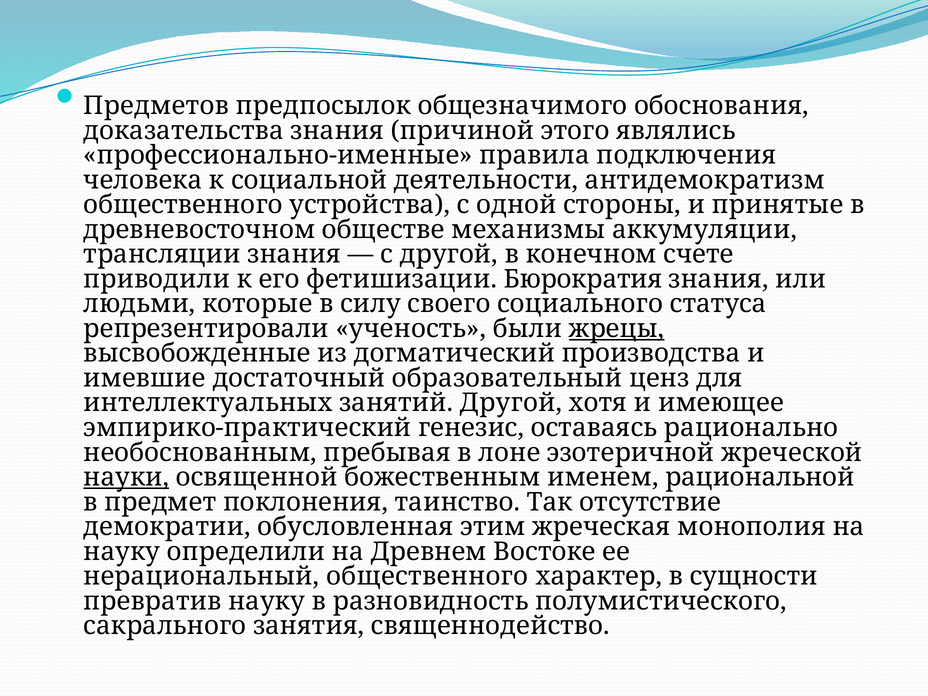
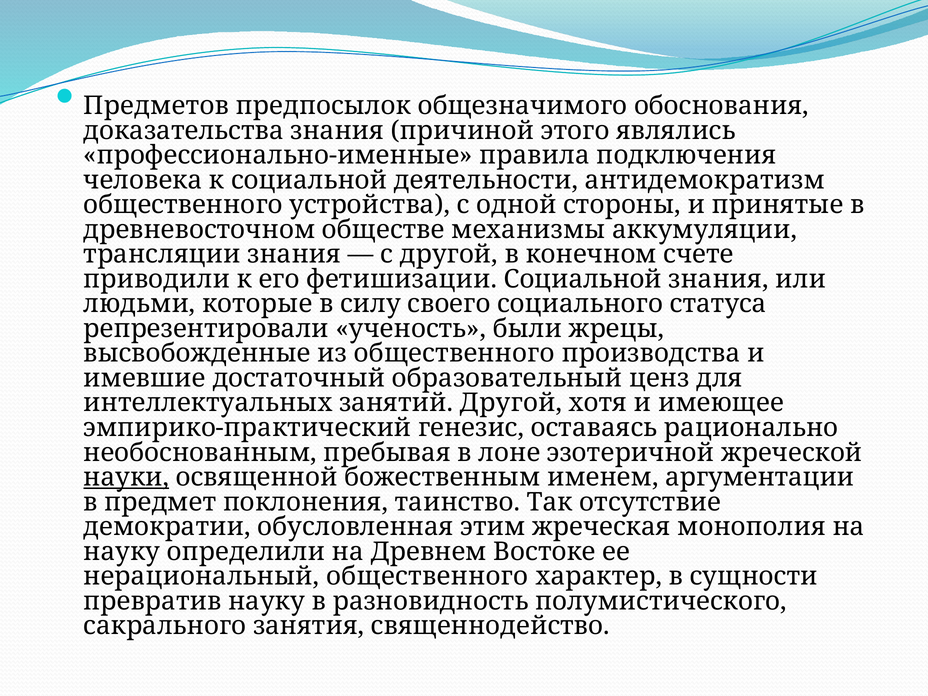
фетишизации Бюрократия: Бюрократия -> Социальной (583, 279)
жрецы underline: present -> none (617, 329)
из догматический: догматический -> общественного (454, 353)
рациональной: рациональной -> аргументации (760, 477)
